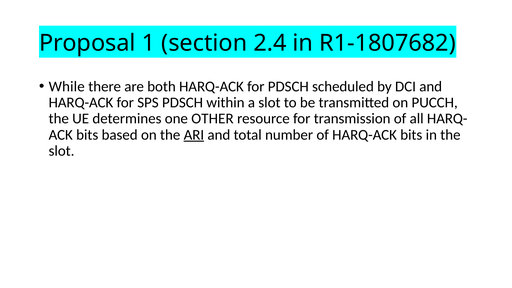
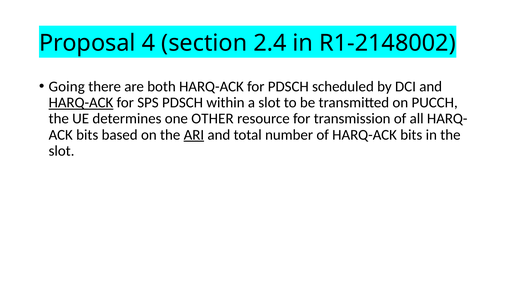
1: 1 -> 4 (148, 43)
R1-1807682: R1-1807682 -> R1-2148002 (387, 43)
While: While -> Going (67, 87)
HARQ-ACK underline: none -> present (81, 103)
